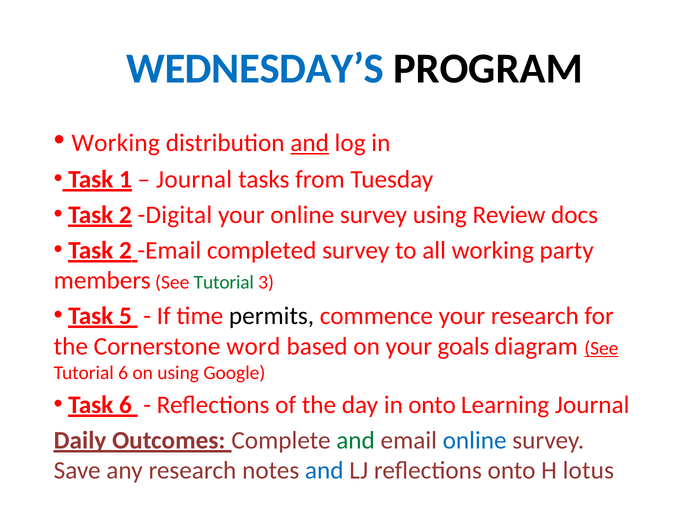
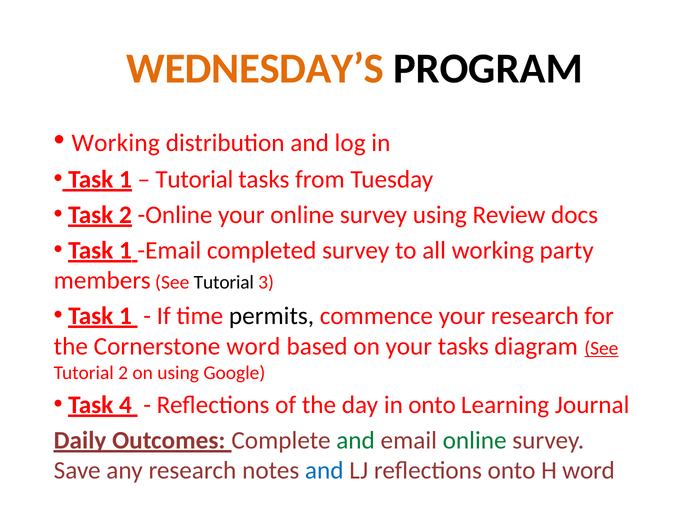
WEDNESDAY’S colour: blue -> orange (255, 69)
and underline: present -> none (310, 143)
Journal: Journal -> Tutorial (194, 180)
2 Digital: Digital -> Online (175, 215)
2: 2 -> 1 (125, 250)
Tutorial colour: green -> black (224, 283)
5: 5 -> 1 (125, 316)
your goals: goals -> tasks (463, 346)
Tutorial 6: 6 -> 2 (123, 373)
Task 6: 6 -> 4 (125, 405)
online colour: blue -> green (475, 441)
H lotus: lotus -> word (589, 471)
